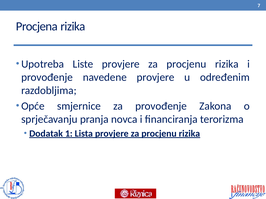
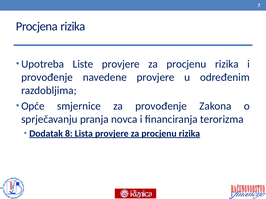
1: 1 -> 8 (69, 134)
